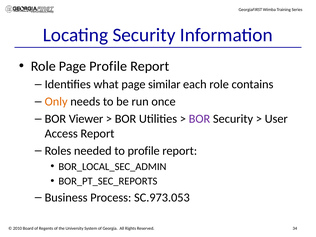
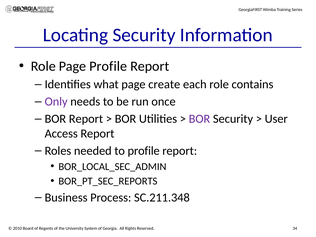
similar: similar -> create (164, 84)
Only colour: orange -> purple (56, 102)
BOR Viewer: Viewer -> Report (86, 119)
SC.973.053: SC.973.053 -> SC.211.348 (162, 198)
